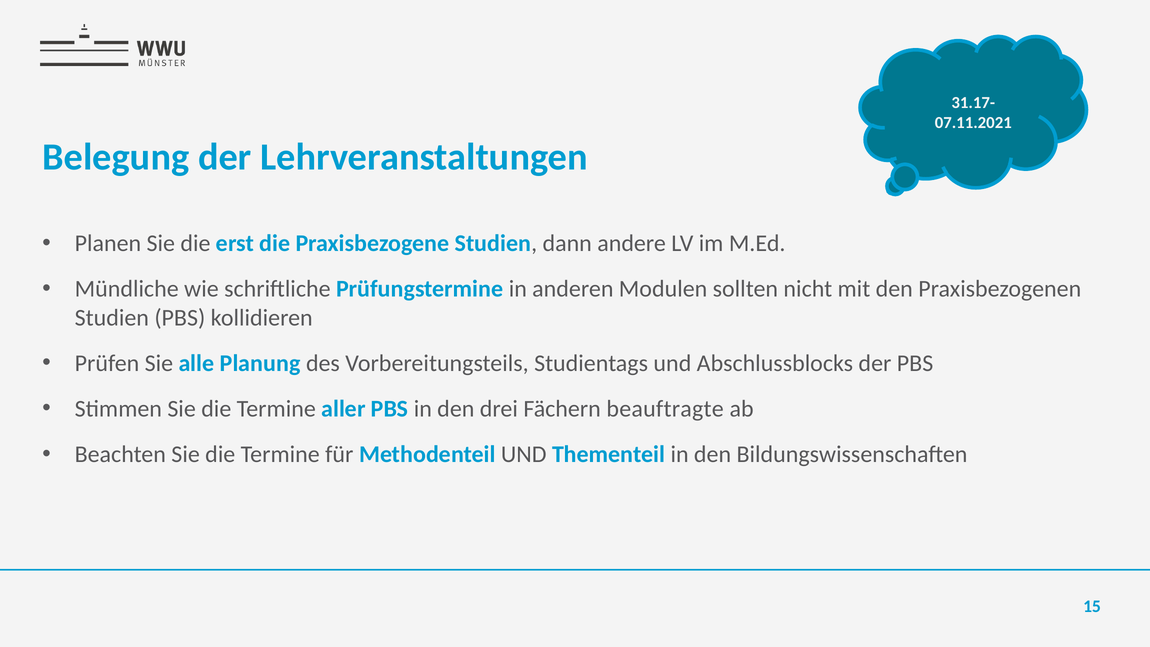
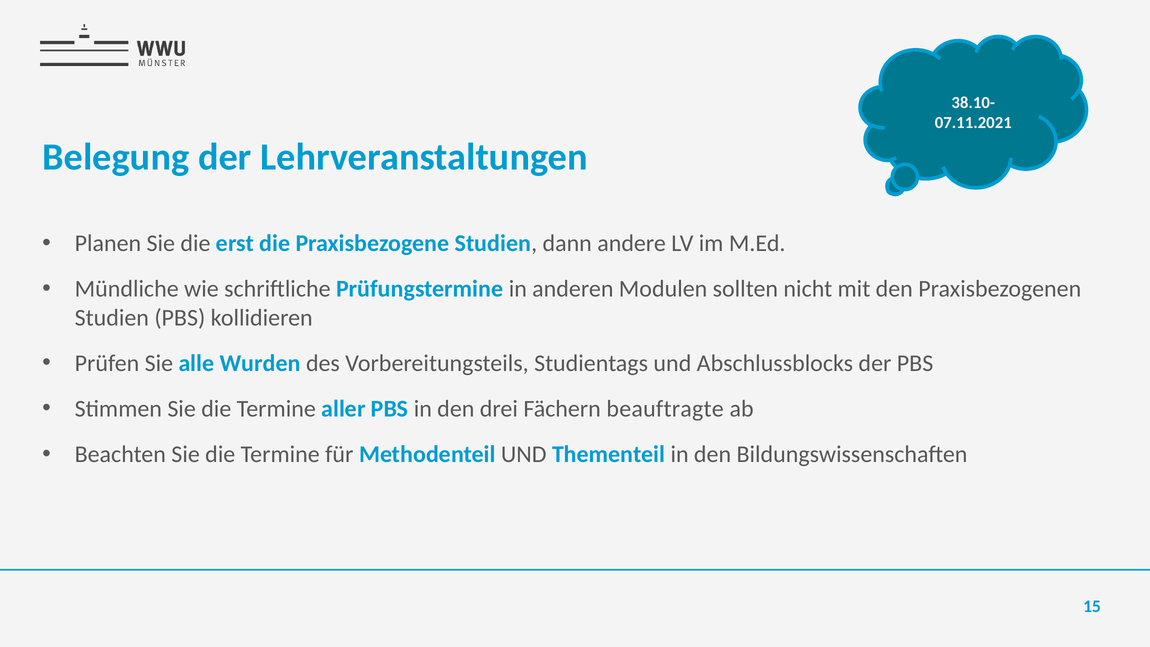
31.17-: 31.17- -> 38.10- (973, 102)
Planung: Planung -> Wurden (260, 363)
